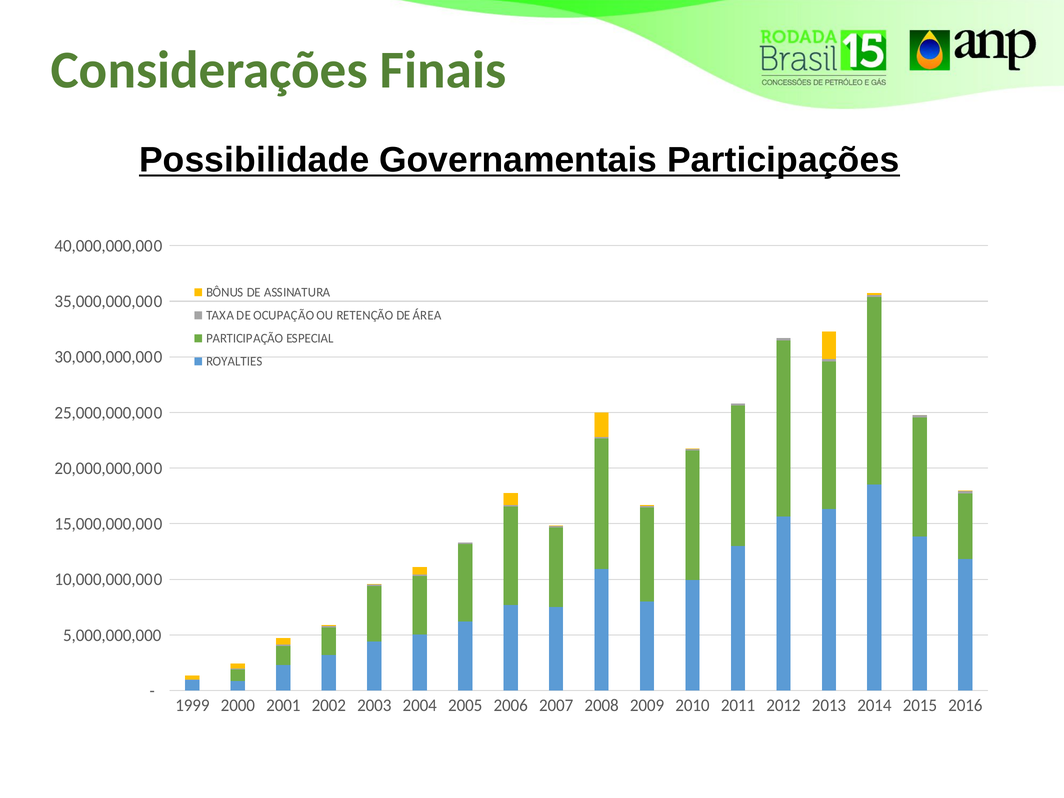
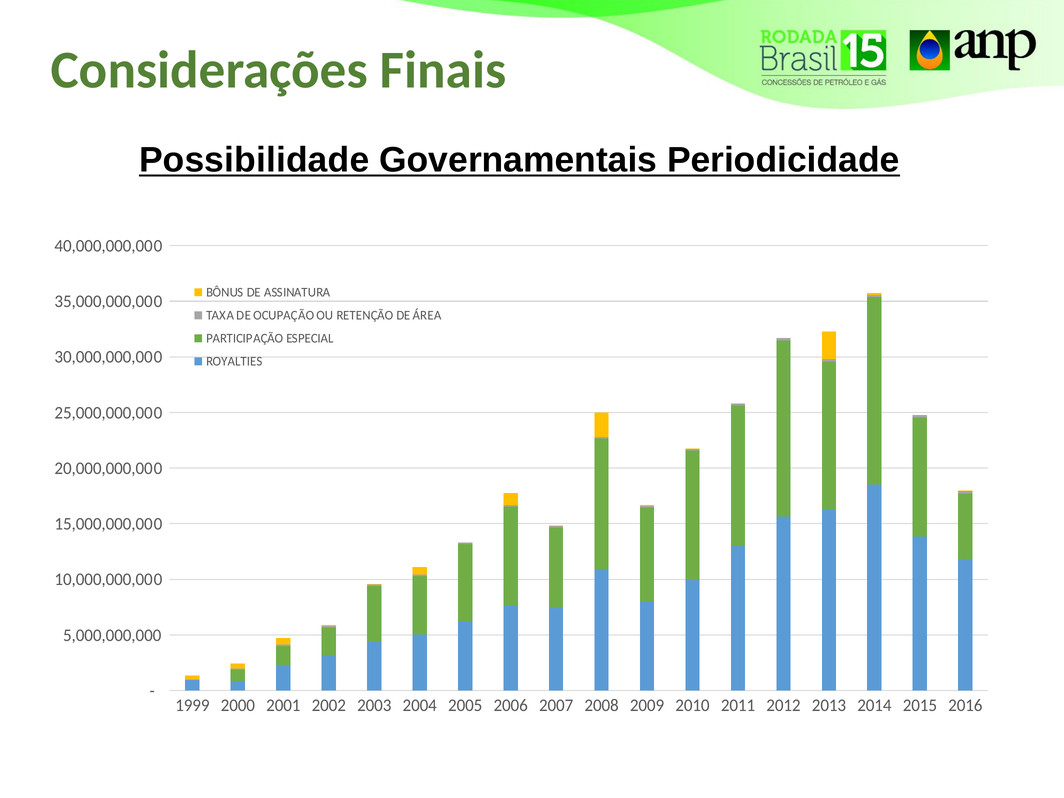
Participações: Participações -> Periodicidade (783, 160)
